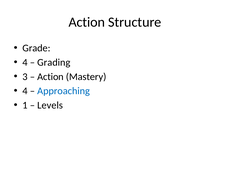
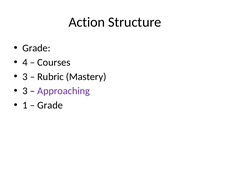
Grading: Grading -> Courses (54, 63)
Action: Action -> Rubric (50, 77)
4: 4 -> 3 (25, 91)
Approaching colour: blue -> purple (64, 91)
Levels: Levels -> Grade (50, 106)
